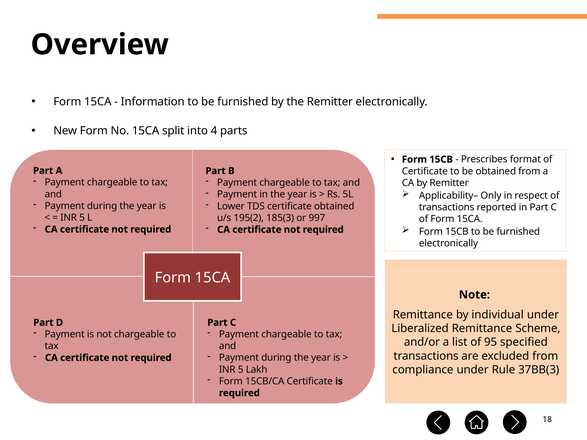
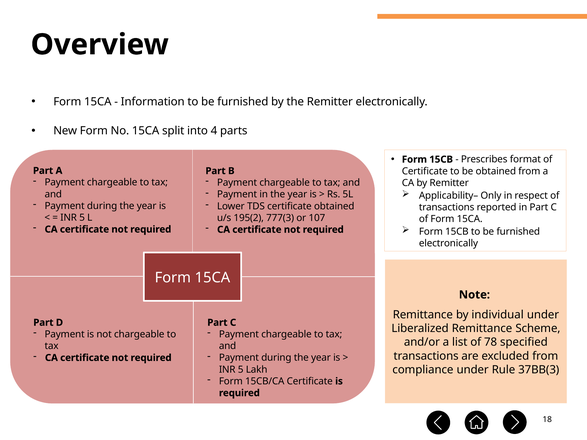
185(3: 185(3 -> 777(3 (280, 218)
997: 997 -> 107 (317, 218)
95: 95 -> 78 (491, 342)
